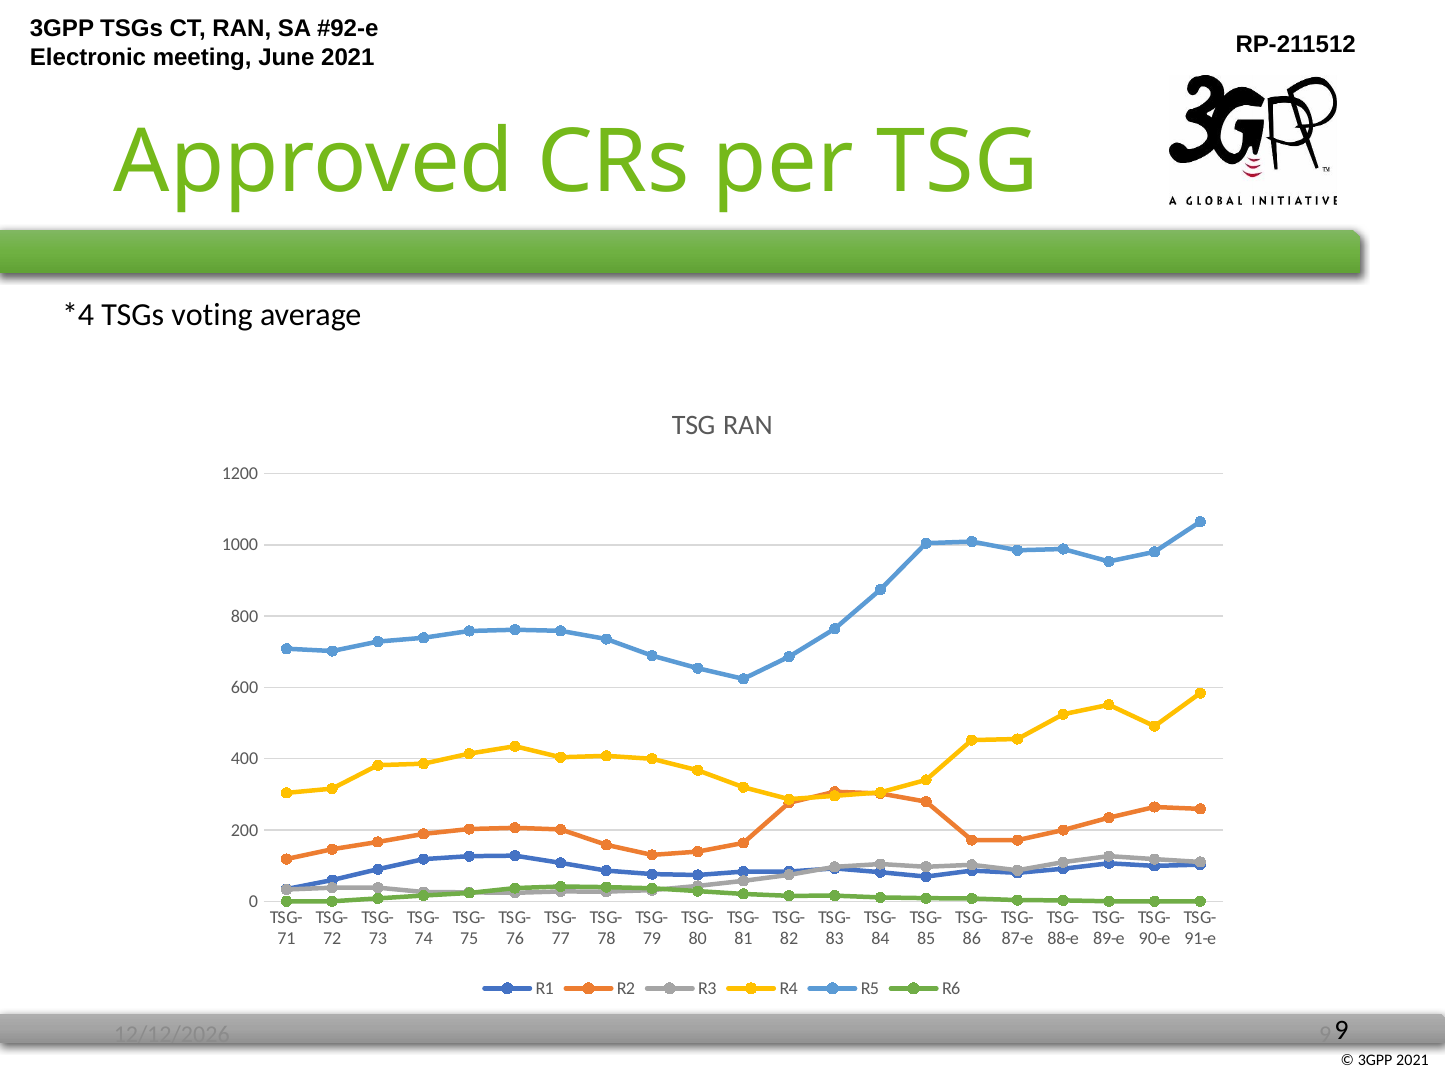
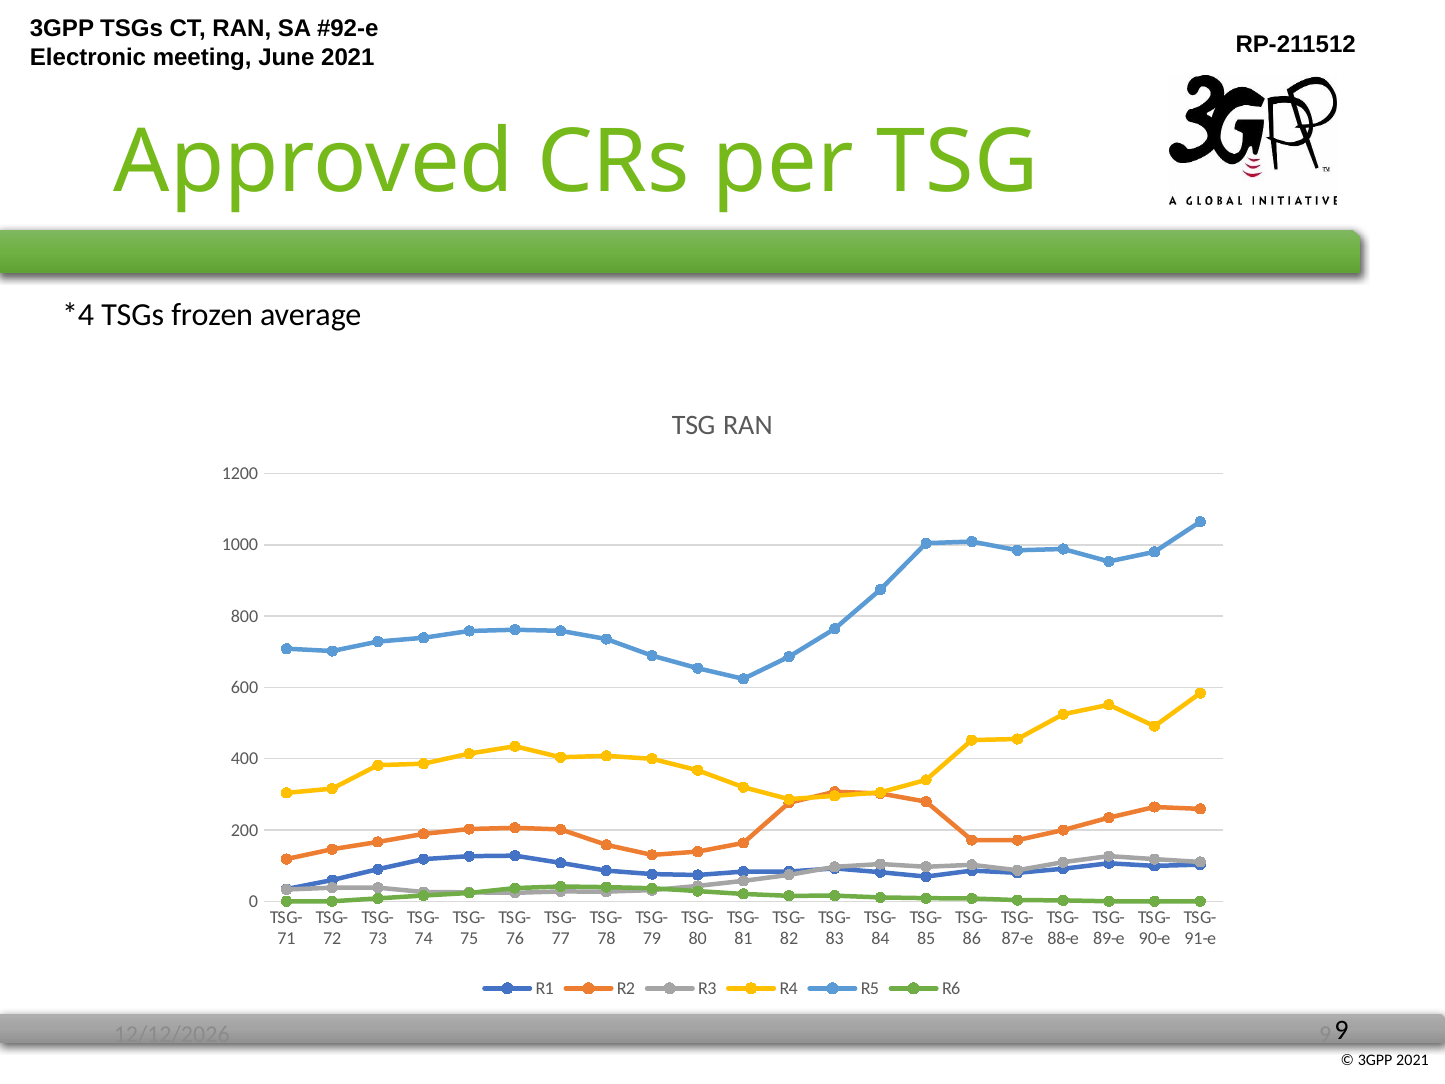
voting: voting -> frozen (212, 315)
